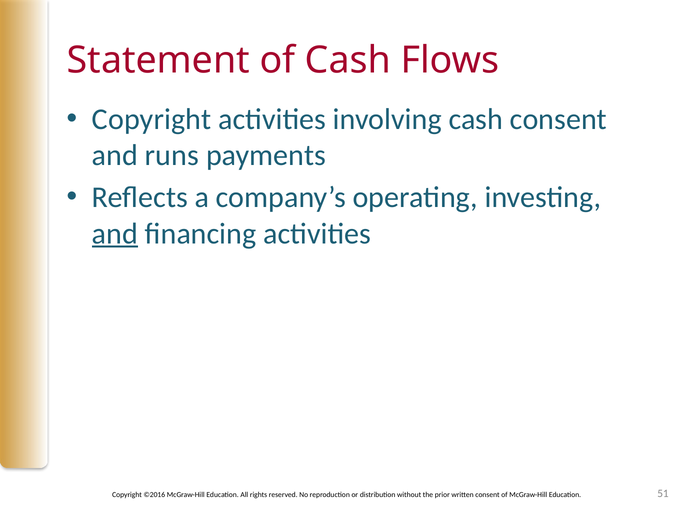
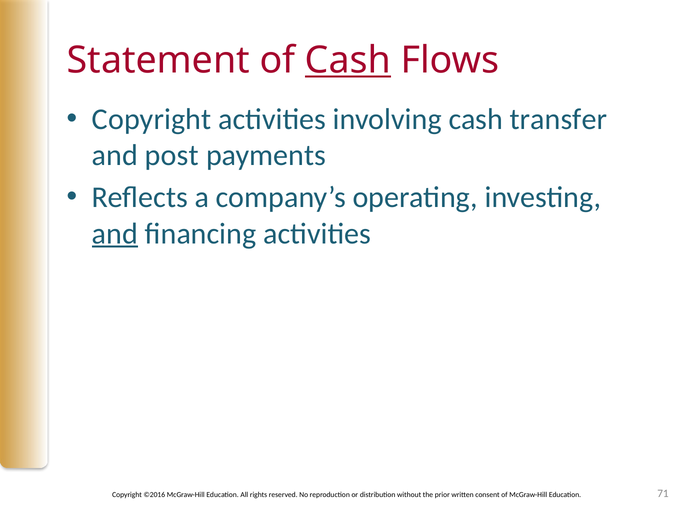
Cash underline: none -> present (348, 60)
cash consent: consent -> transfer (558, 119)
runs: runs -> post (172, 155)
51: 51 -> 71 (663, 493)
